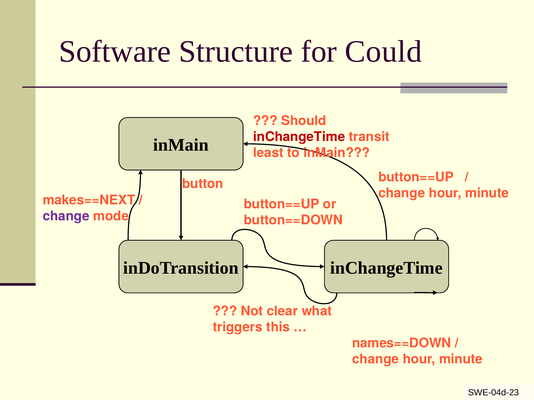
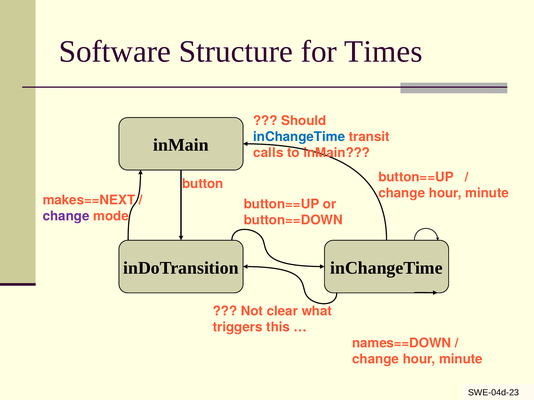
Could: Could -> Times (383, 52)
inChangeTime colour: red -> blue (299, 137)
least: least -> calls (268, 153)
